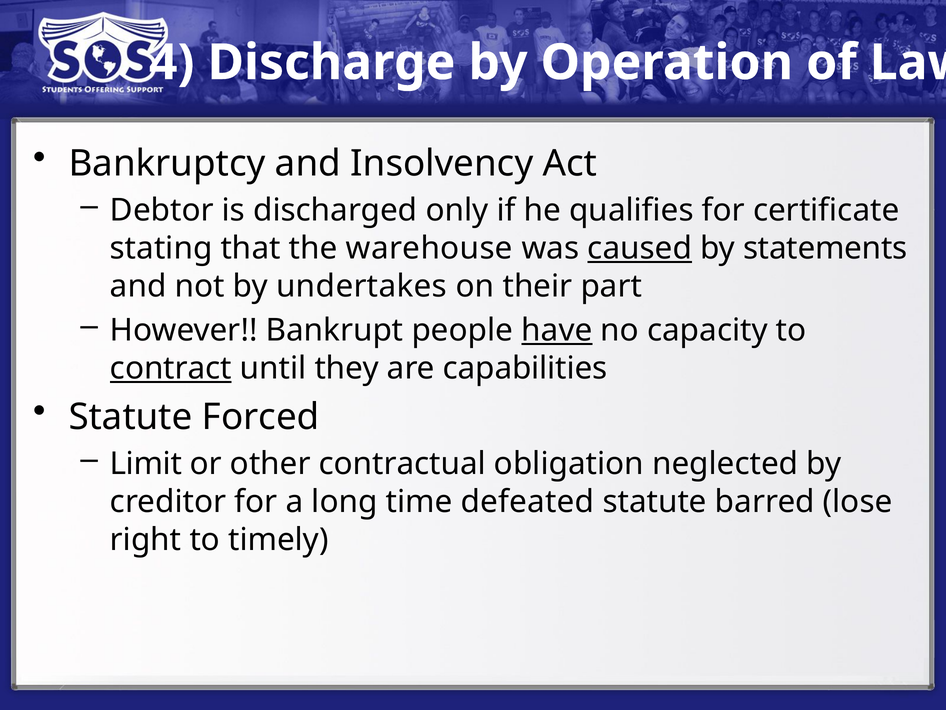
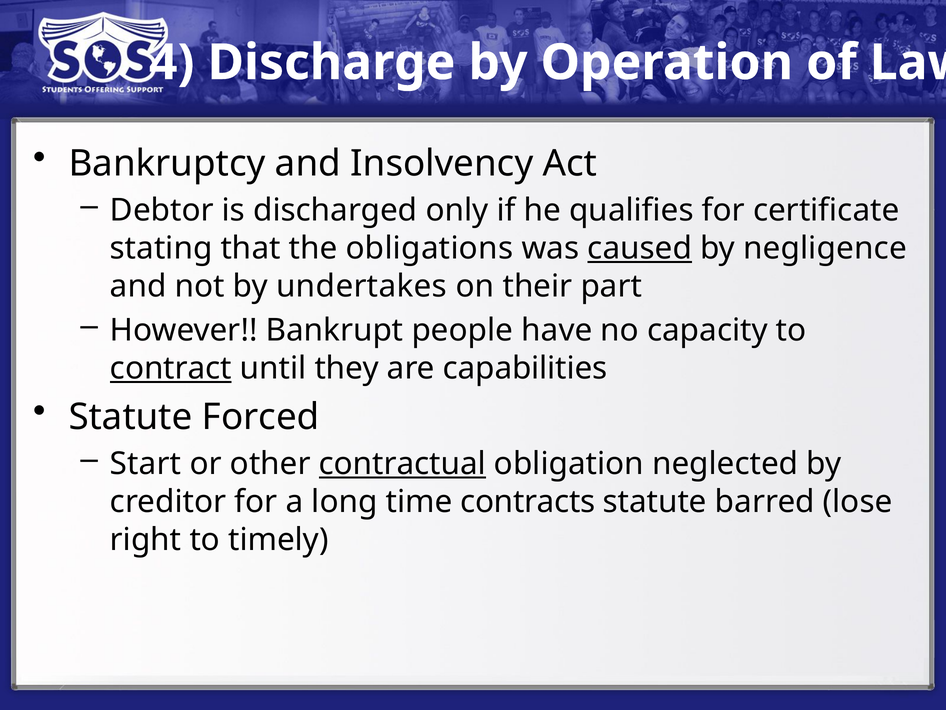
warehouse: warehouse -> obligations (429, 248)
statements: statements -> negligence (825, 248)
have underline: present -> none (557, 330)
Limit: Limit -> Start (146, 464)
contractual underline: none -> present (402, 464)
defeated: defeated -> contracts (528, 502)
